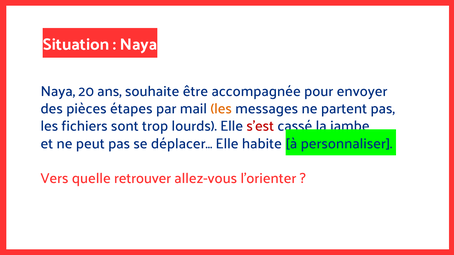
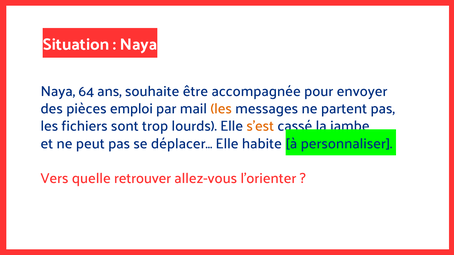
20: 20 -> 64 (86, 92)
étapes: étapes -> emploi (131, 109)
s’est colour: red -> orange (260, 126)
